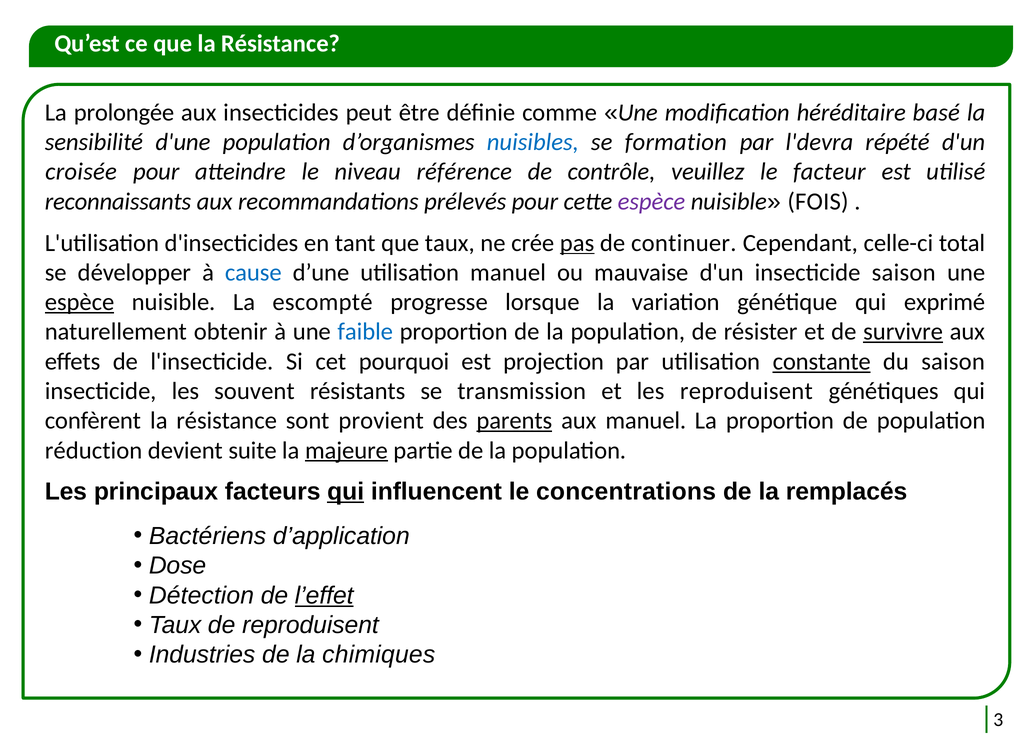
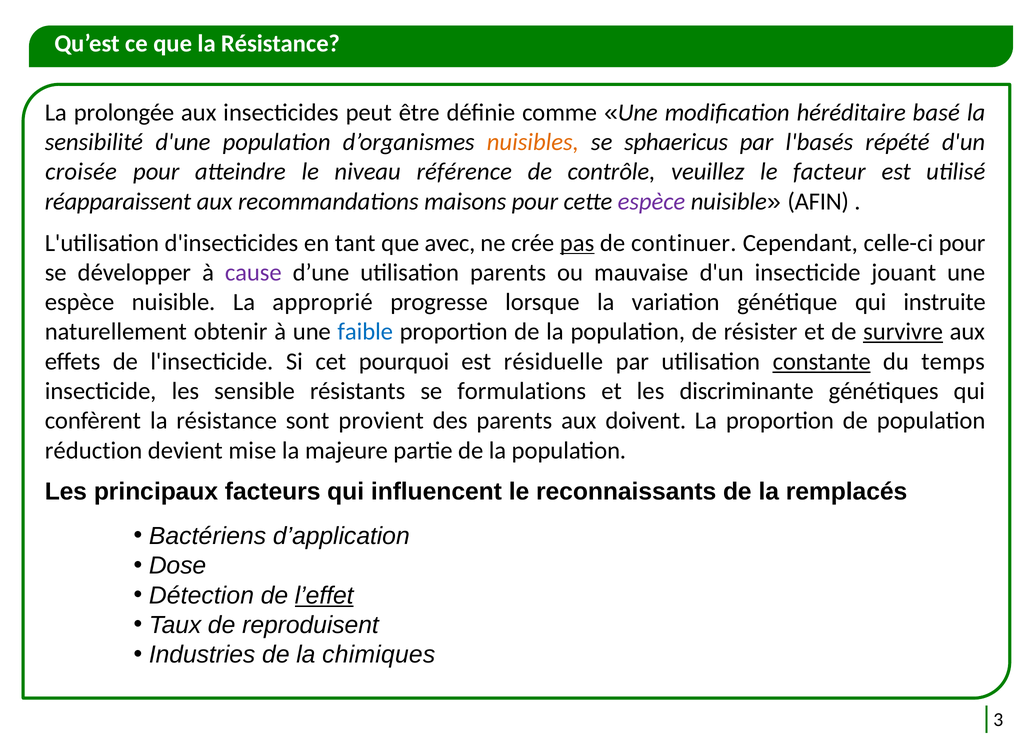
nuisibles colour: blue -> orange (533, 142)
formation: formation -> sphaericus (676, 142)
l'devra: l'devra -> l'basés (819, 142)
reconnaissants: reconnaissants -> réapparaissent (118, 201)
prélevés: prélevés -> maisons (465, 201)
FOIS: FOIS -> AFIN (818, 201)
que taux: taux -> avec (450, 243)
celle-ci total: total -> pour (962, 243)
cause colour: blue -> purple (253, 273)
utilisation manuel: manuel -> parents (508, 273)
insecticide saison: saison -> jouant (904, 273)
espèce underline: present -> none (80, 302)
escompté: escompté -> approprié (323, 302)
exprimé: exprimé -> instruite (945, 302)
projection: projection -> résiduelle (553, 362)
du saison: saison -> temps (953, 362)
souvent: souvent -> sensible (254, 391)
transmission: transmission -> formulations (522, 391)
les reproduisent: reproduisent -> discriminante (747, 391)
parents underline: present -> none (514, 421)
aux manuel: manuel -> doivent (646, 421)
suite: suite -> mise (252, 450)
majeure underline: present -> none (346, 450)
qui underline: present -> none (346, 492)
concentrations: concentrations -> reconnaissants (626, 492)
